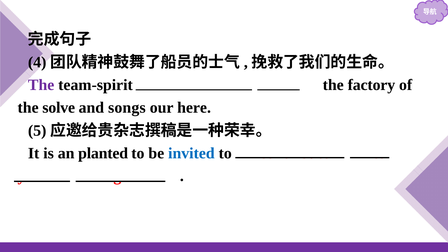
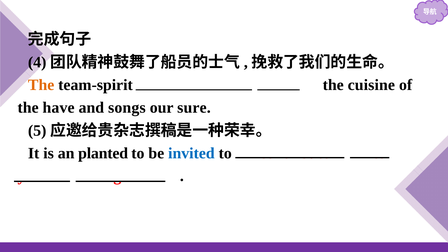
The colour: purple -> orange (41, 85)
factory: factory -> cuisine (371, 85)
solve: solve -> have (59, 108)
here: here -> sure (194, 108)
